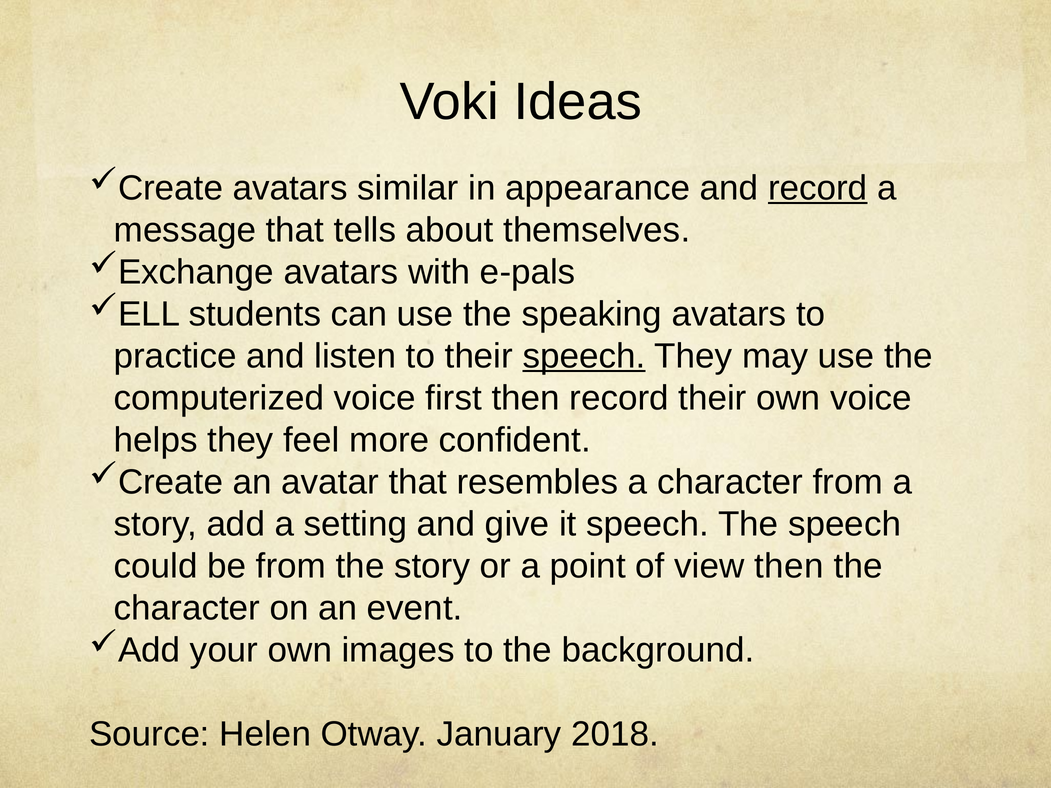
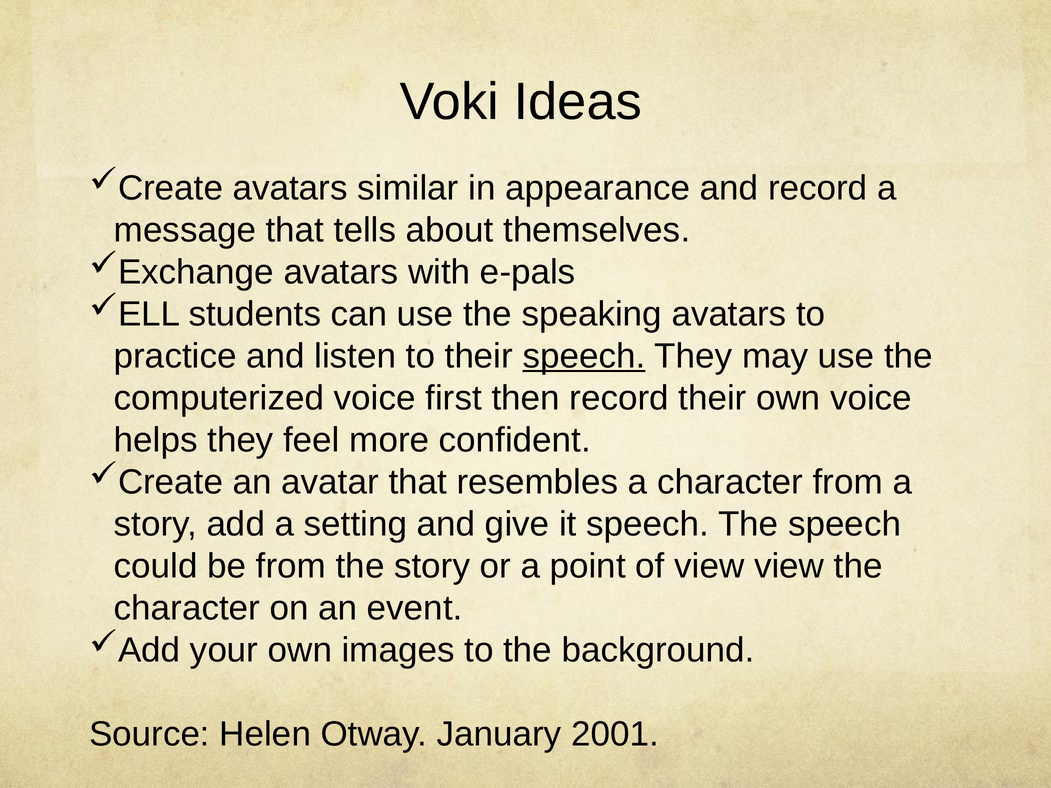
record underline: present -> none (818, 188)
view then: then -> view (789, 566)
2018: 2018 -> 2001 (615, 735)
